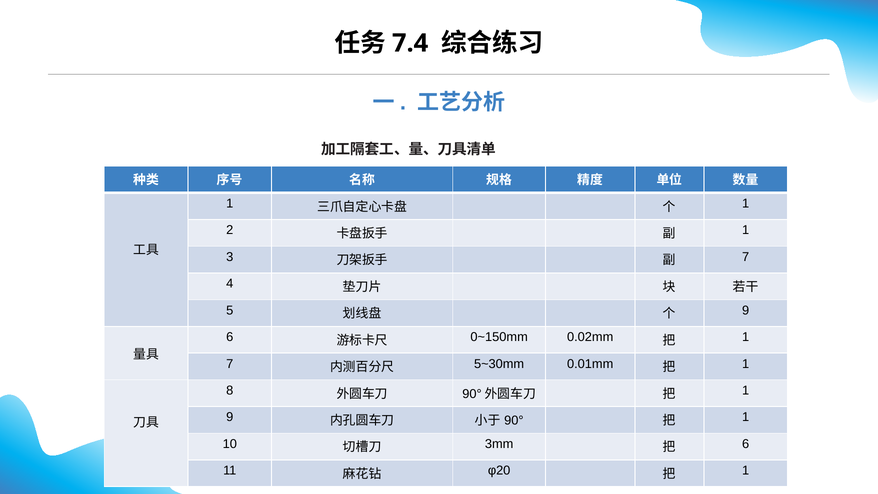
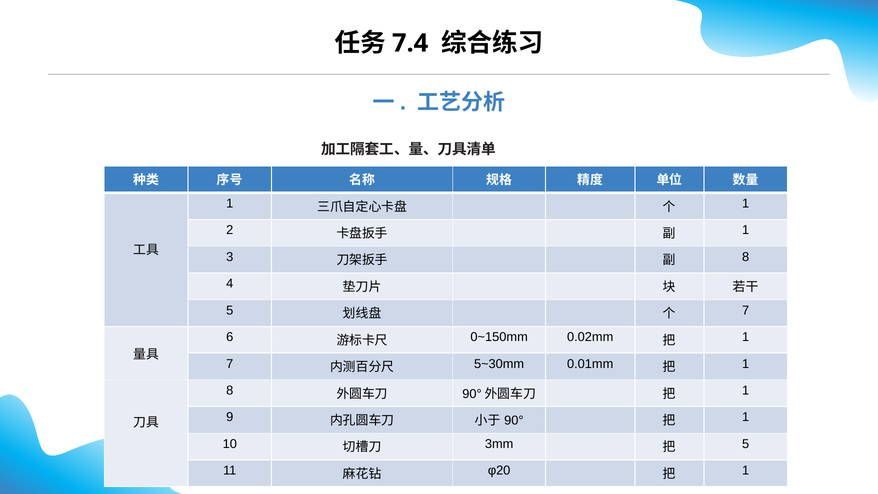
7: 7 -> 8 (746, 257)
9: 9 -> 7 (746, 310)
6: 6 -> 5 (746, 444)
